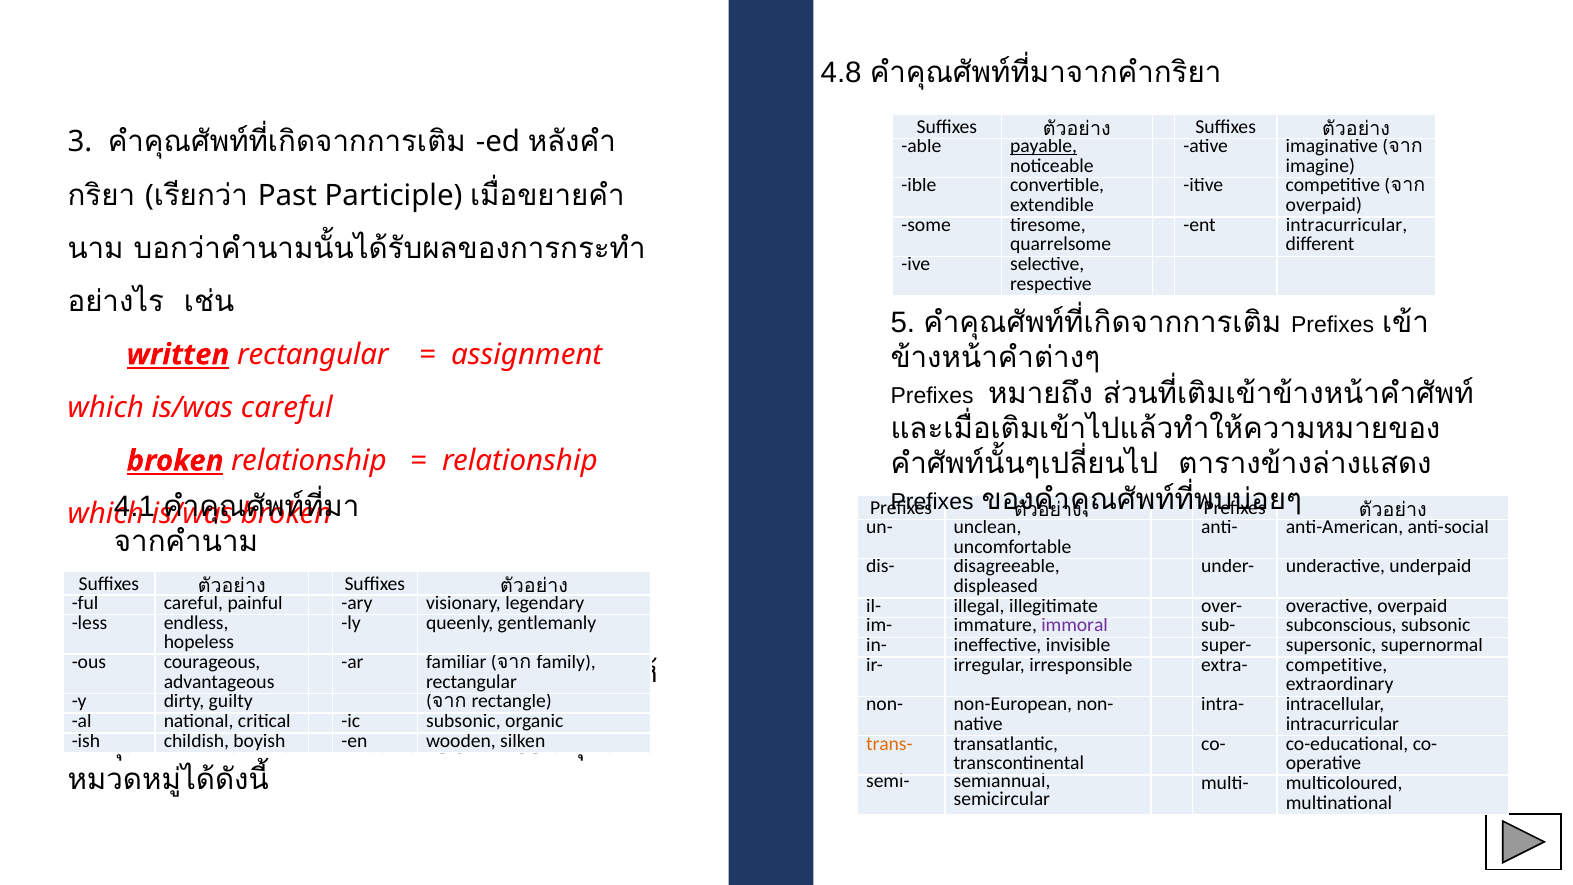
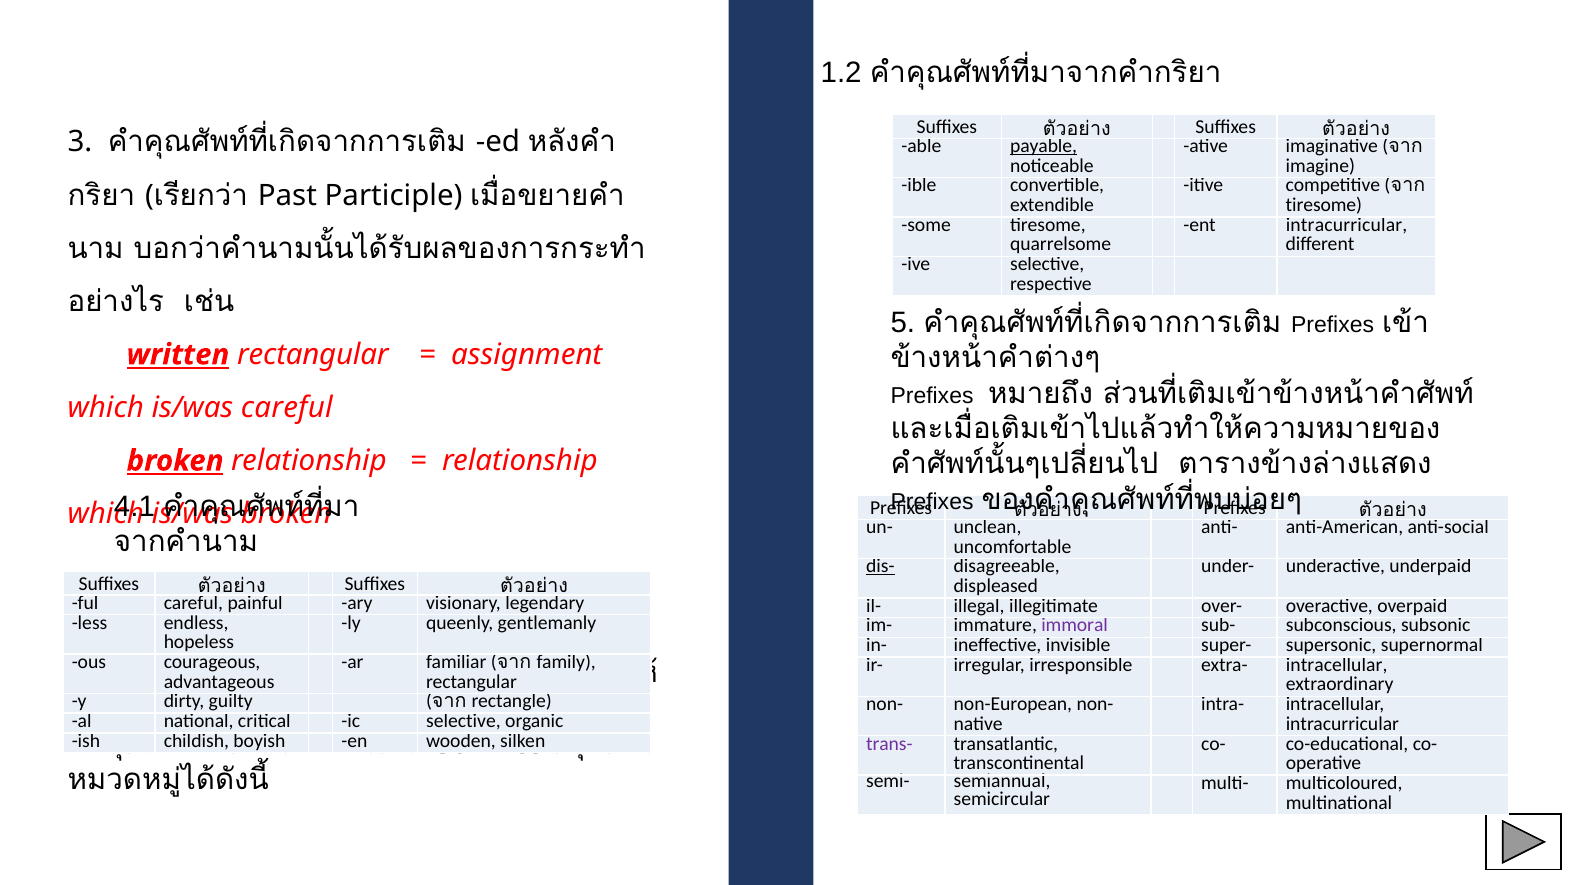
4.8: 4.8 -> 1.2 (841, 73)
overpaid: overpaid -> tiresome (1324, 205)
dis- underline: none -> present (880, 566)
extra- competitive: competitive -> intracellular (1337, 665)
subsonic: subsonic -> selective (463, 721)
trans- colour: orange -> purple (889, 743)
